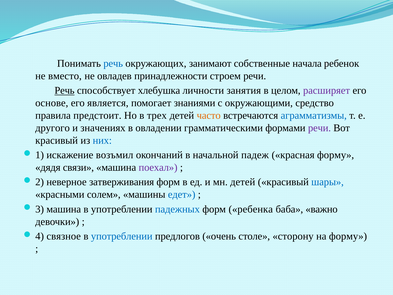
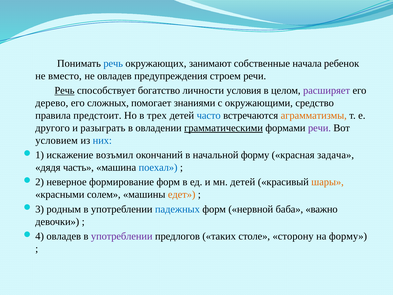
принадлежности: принадлежности -> предупреждения (171, 76)
хлебушка: хлебушка -> богатство (159, 90)
занятия: занятия -> условия (244, 90)
основе: основе -> дерево (52, 103)
является: является -> сложных (108, 103)
часто colour: orange -> blue (209, 115)
аграмматизмы colour: blue -> orange (314, 115)
значениях: значениях -> разыграть (103, 128)
грамматическими underline: none -> present (224, 128)
красивый: красивый -> условием (57, 140)
начальной падеж: падеж -> форму (255, 155)
красная форму: форму -> задача (336, 155)
связи: связи -> часть (78, 167)
поехал colour: purple -> blue (158, 167)
затверживания: затверживания -> формирование (122, 182)
шары colour: blue -> orange (328, 182)
едет colour: blue -> orange (182, 194)
машина: машина -> родным (64, 209)
ребенка: ребенка -> нервной (251, 209)
связное: связное -> овладев (64, 236)
употреблении colour: blue -> purple (122, 236)
очень: очень -> таких (219, 236)
